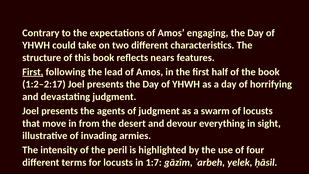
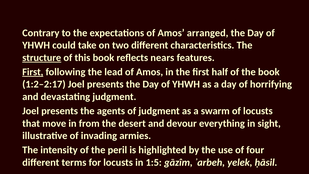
engaging: engaging -> arranged (208, 33)
structure underline: none -> present (42, 58)
1:7: 1:7 -> 1:5 (154, 162)
